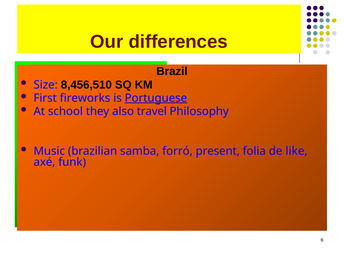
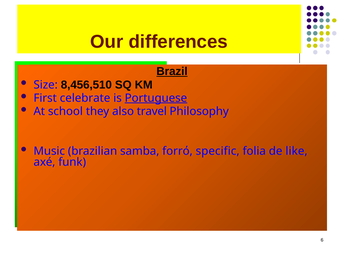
Brazil underline: none -> present (172, 71)
fireworks: fireworks -> celebrate (85, 98)
present: present -> specific (218, 151)
